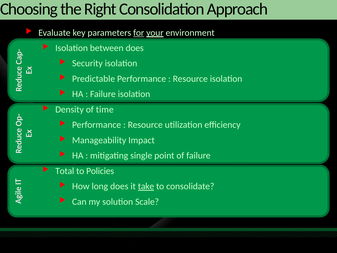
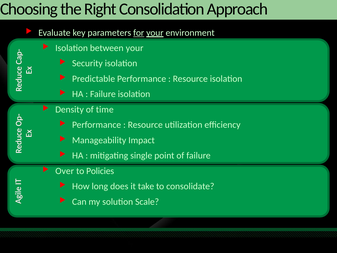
between does: does -> your (135, 48)
Total: Total -> Over (65, 171)
take underline: present -> none (146, 186)
